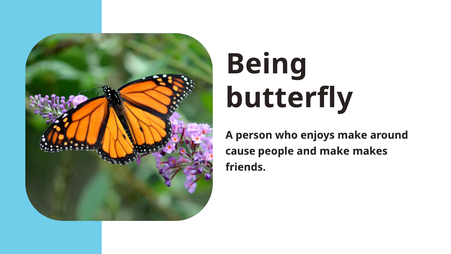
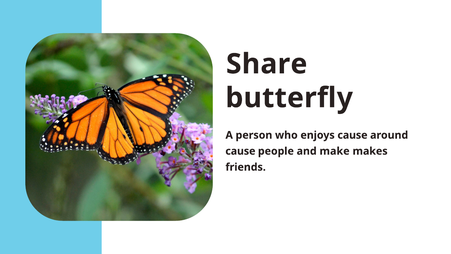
Being: Being -> Share (267, 64)
enjoys make: make -> cause (352, 135)
